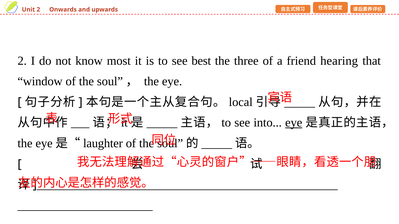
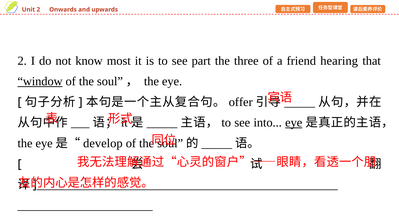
best: best -> part (201, 61)
window underline: none -> present (40, 82)
local: local -> offer (241, 102)
laughter: laughter -> develop (103, 144)
